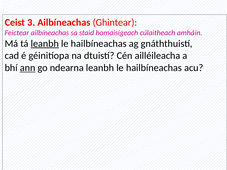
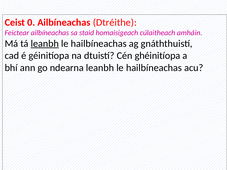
3: 3 -> 0 (31, 22)
Ghintear: Ghintear -> Dtréithe (115, 22)
ailléileacha: ailléileacha -> ghéinitíopa (157, 56)
ann underline: present -> none (28, 68)
